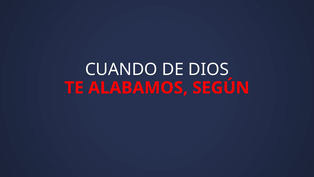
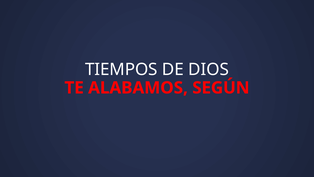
CUANDO: CUANDO -> TIEMPOS (121, 69)
